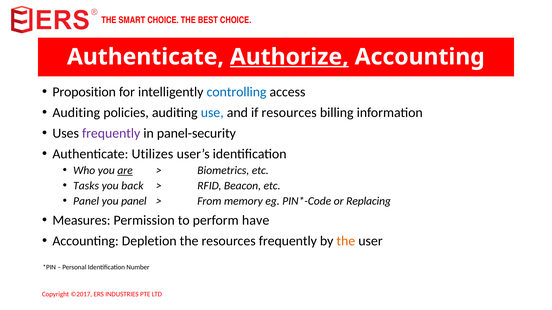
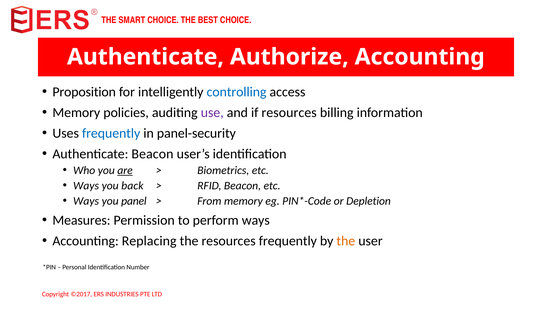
Authorize underline: present -> none (289, 57)
Auditing: Auditing -> Memory (76, 113)
use colour: blue -> purple (212, 113)
frequently colour: purple -> blue (111, 133)
Authenticate Utilizes: Utilizes -> Beacon (152, 154)
Tasks: Tasks -> Ways (86, 186)
Panel: Panel -> Ways (86, 201)
Replacing: Replacing -> Depletion (369, 201)
perform have: have -> ways (256, 221)
Depletion: Depletion -> Replacing (149, 241)
